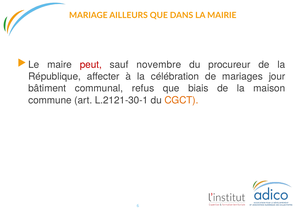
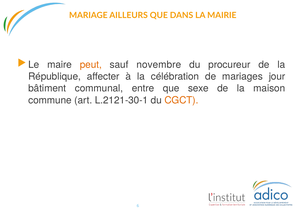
peut colour: red -> orange (91, 65)
refus: refus -> entre (143, 88)
biais: biais -> sexe (198, 88)
